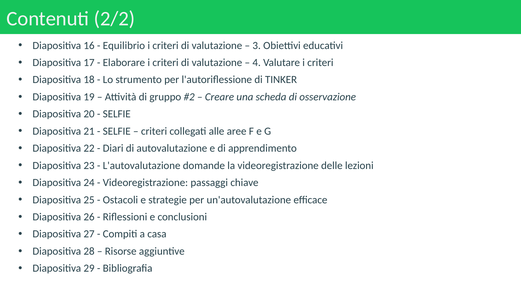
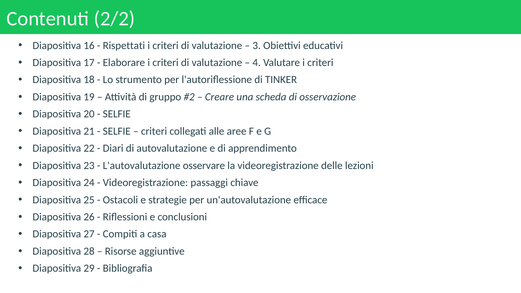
Equilibrio: Equilibrio -> Rispettati (124, 45)
domande: domande -> osservare (204, 165)
